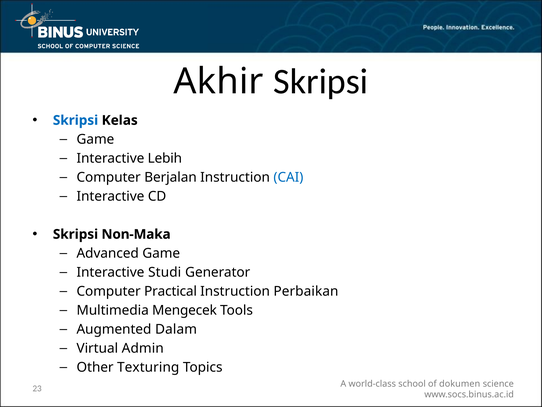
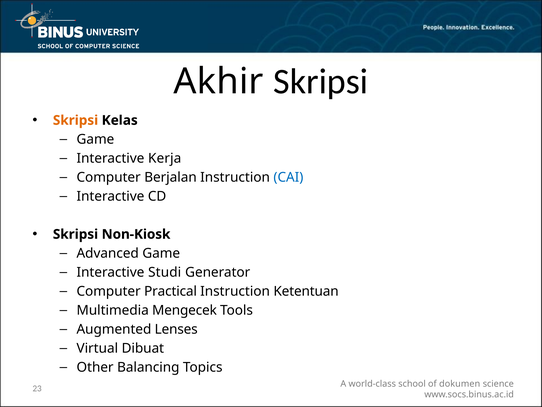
Skripsi colour: blue -> orange (76, 120)
Lebih: Lebih -> Kerja (165, 158)
Non-Maka: Non-Maka -> Non-Kiosk (136, 234)
Perbaikan: Perbaikan -> Ketentuan (306, 291)
Dalam: Dalam -> Lenses (176, 329)
Admin: Admin -> Dibuat (143, 348)
Texturing: Texturing -> Balancing (148, 367)
